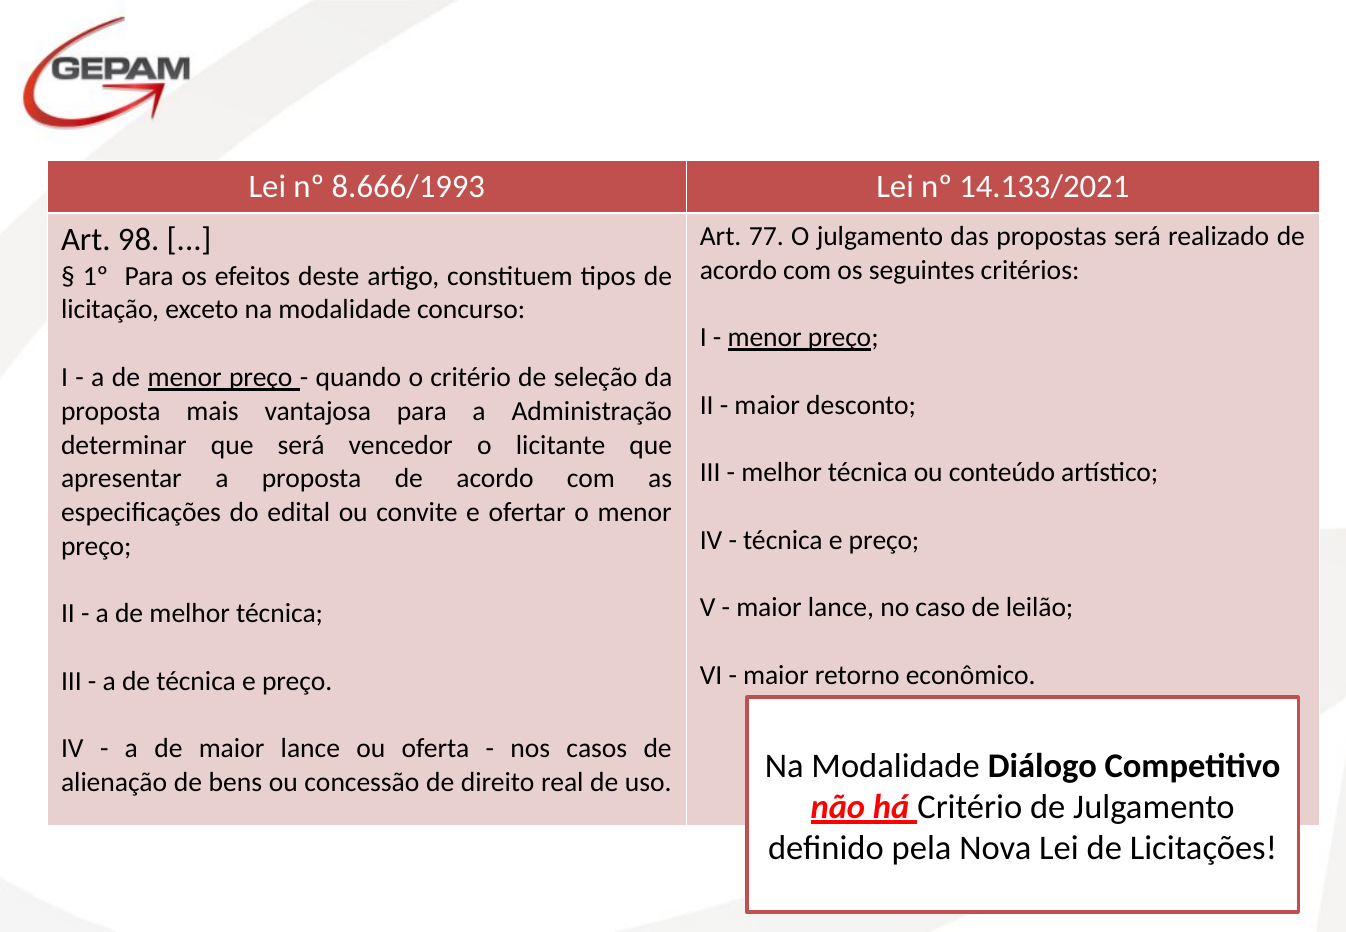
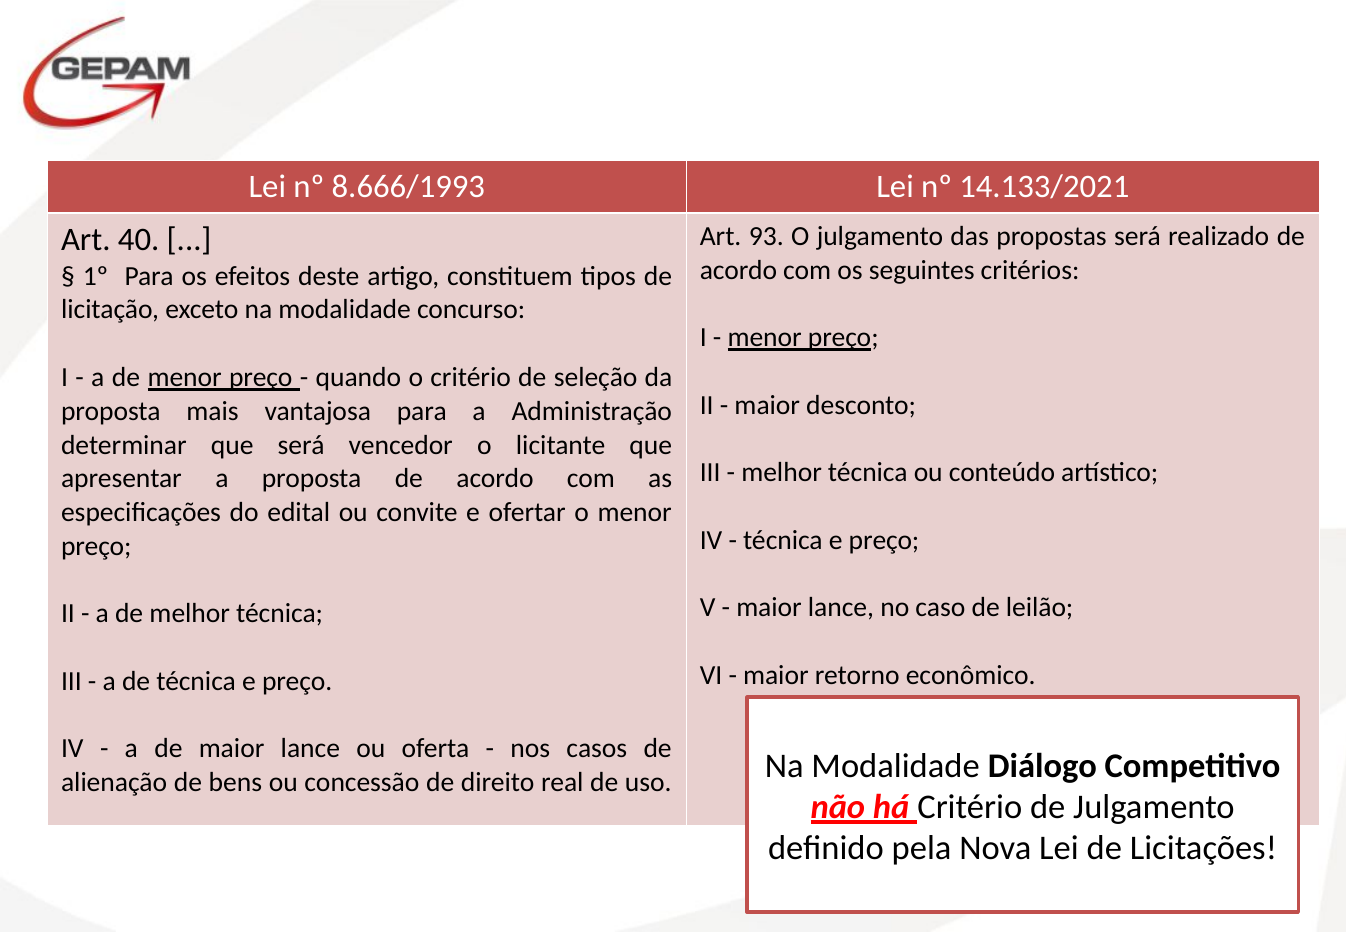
77: 77 -> 93 (766, 236)
98: 98 -> 40 (139, 239)
